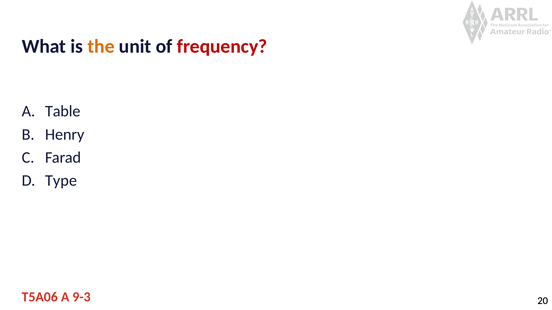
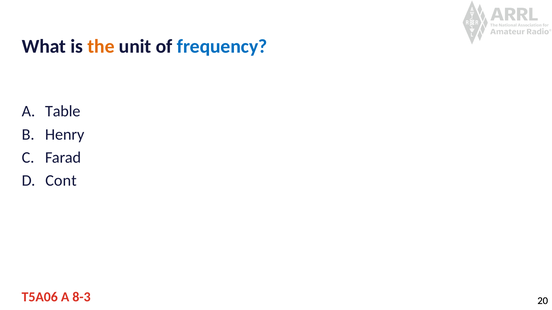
frequency colour: red -> blue (222, 46)
Type: Type -> Cont (61, 181)
9-3: 9-3 -> 8-3 (81, 297)
